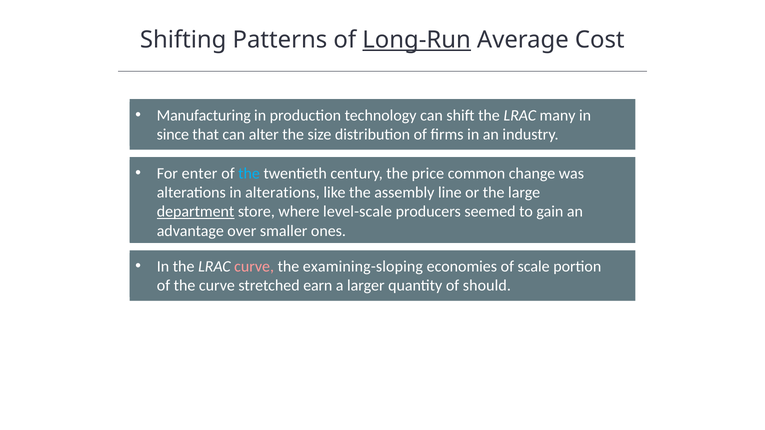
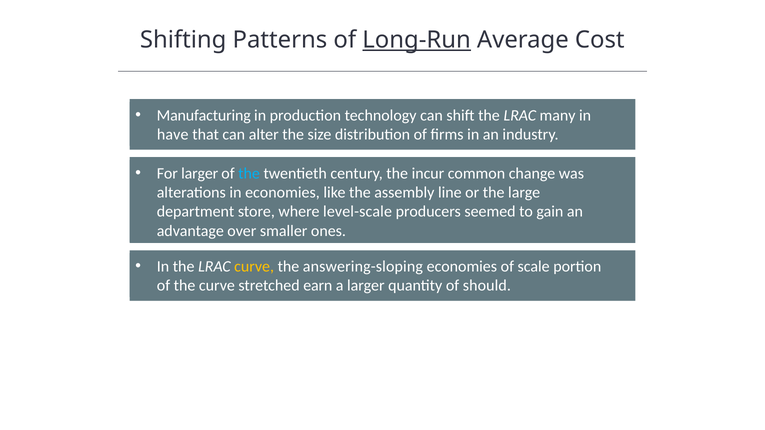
since: since -> have (173, 135)
For enter: enter -> larger (200, 174)
price: price -> incur (428, 174)
in alterations: alterations -> economies (282, 193)
department underline: present -> none (196, 212)
curve colour: pink -> yellow (254, 267)
examining-sloping: examining-sloping -> answering-sloping (363, 267)
